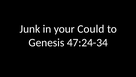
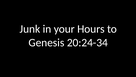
Could: Could -> Hours (91, 29)
47:24-34: 47:24-34 -> 20:24-34 (87, 42)
